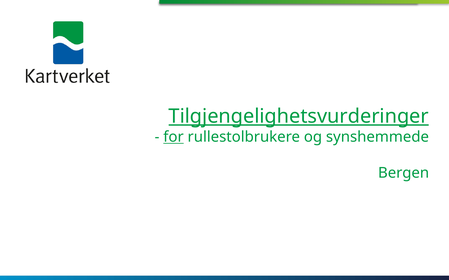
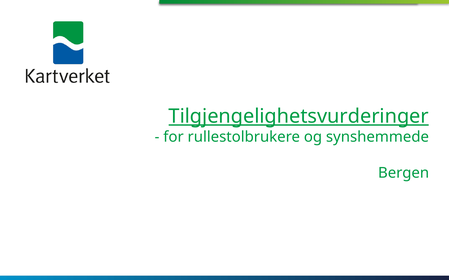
for underline: present -> none (174, 137)
